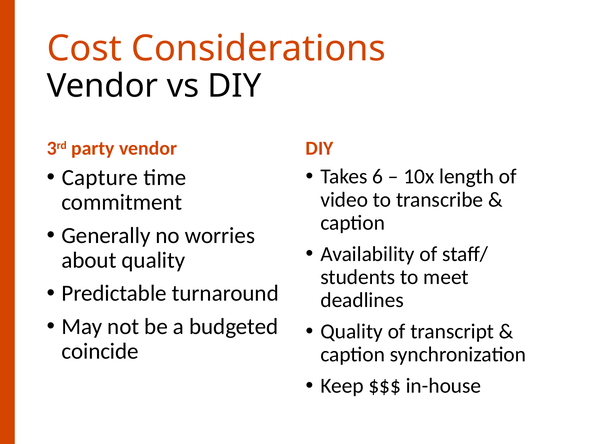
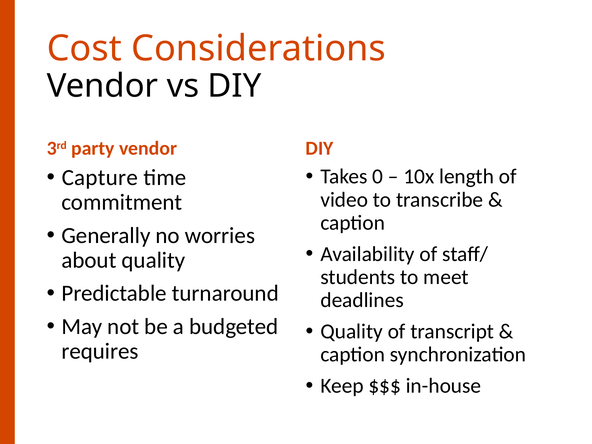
6: 6 -> 0 (378, 177)
coincide: coincide -> requires (100, 351)
